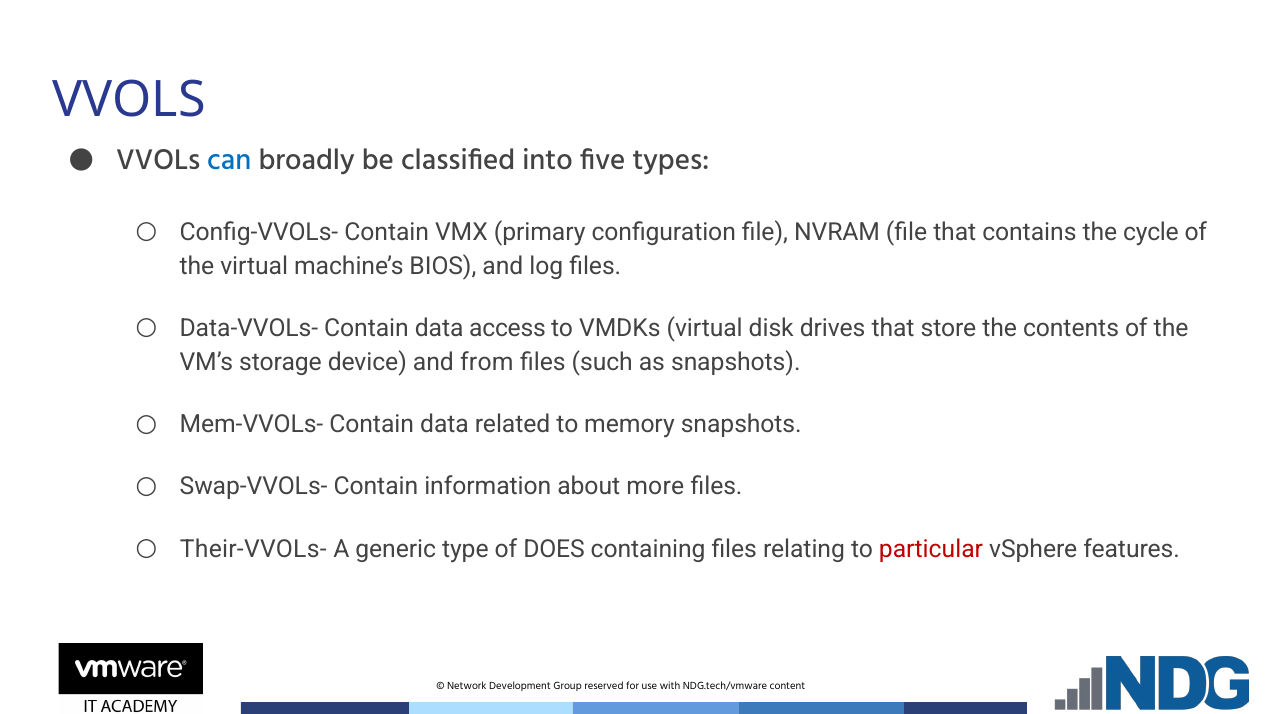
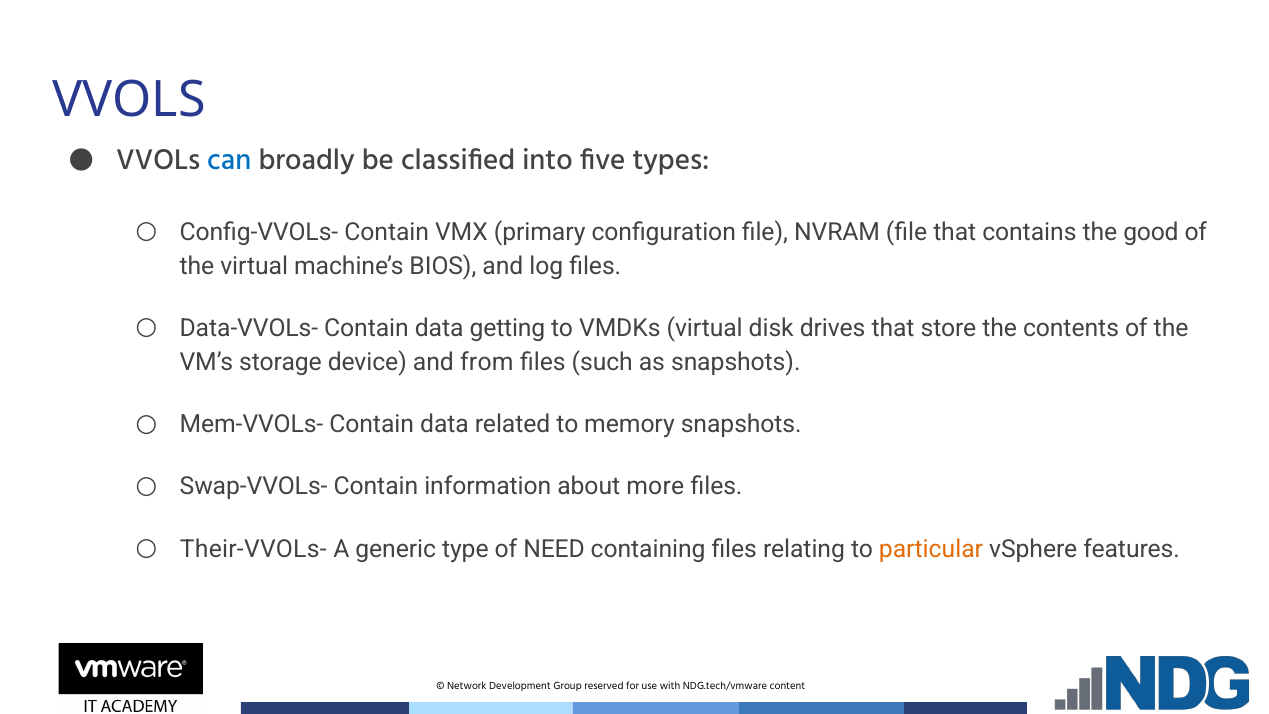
cycle: cycle -> good (1151, 232)
access: access -> getting (507, 328)
DOES: DOES -> NEED (554, 549)
particular colour: red -> orange (931, 549)
